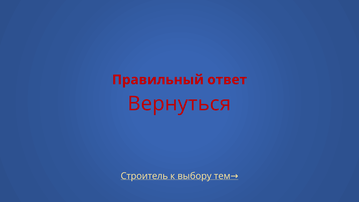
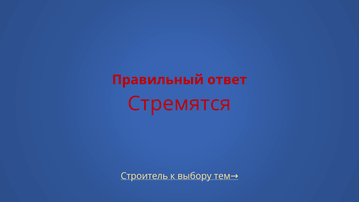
Вернуться: Вернуться -> Стремятся (179, 104)
